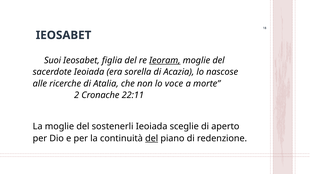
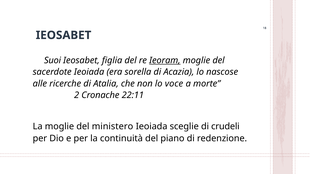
sostenerli: sostenerli -> ministero (113, 127)
aperto: aperto -> crudeli (225, 127)
del underline: present -> none (152, 139)
